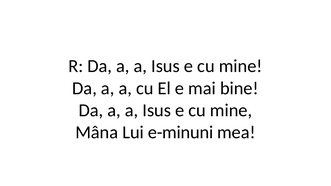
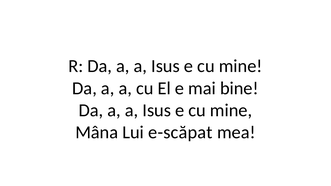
e-minuni: e-minuni -> e-scăpat (180, 132)
